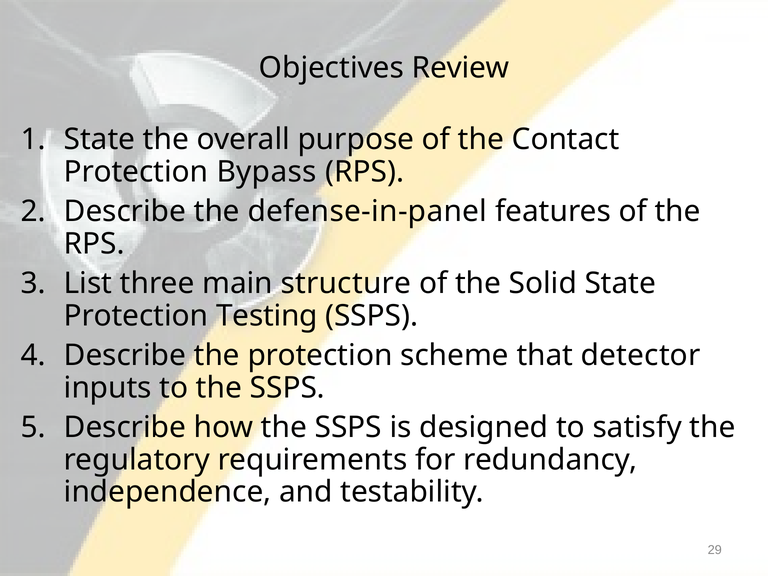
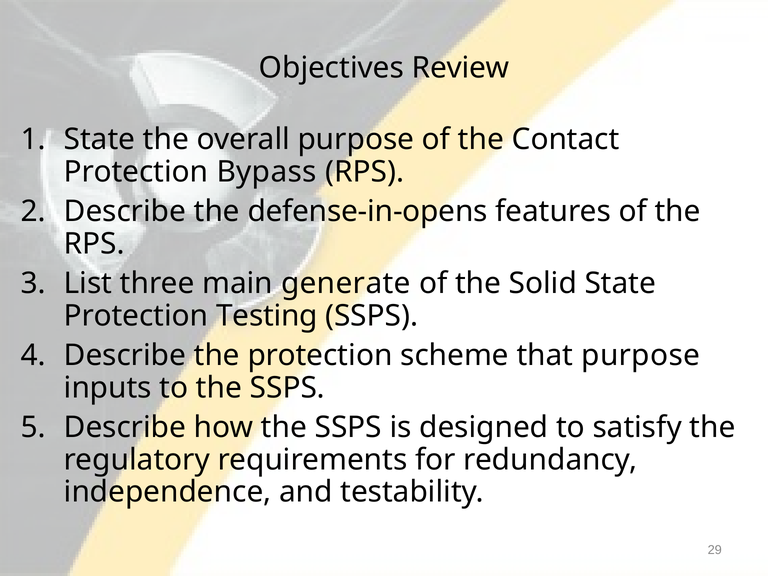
defense-in-panel: defense-in-panel -> defense-in-opens (368, 212)
structure: structure -> generate (346, 284)
that detector: detector -> purpose (641, 356)
